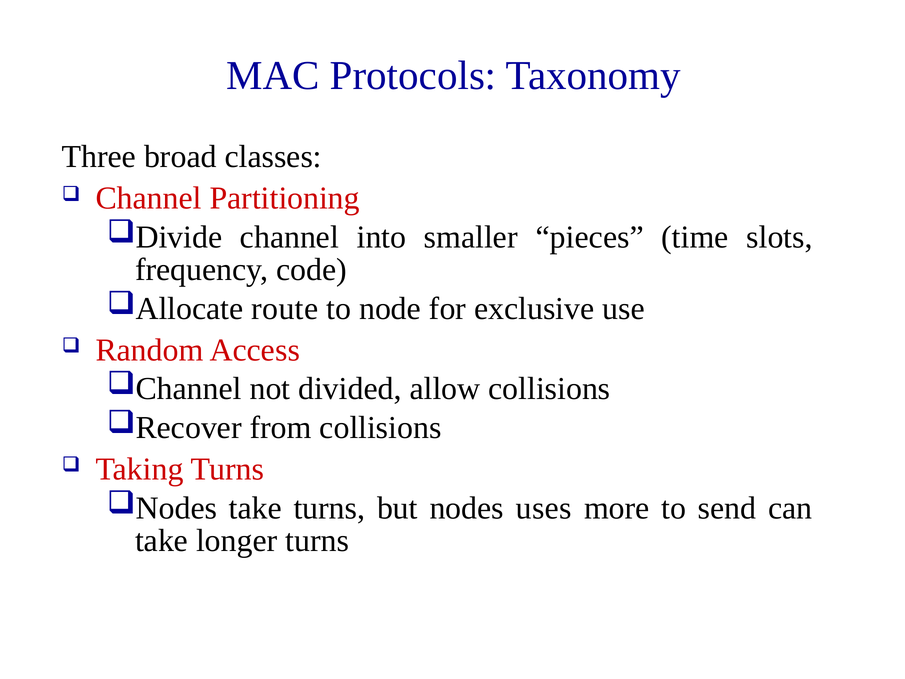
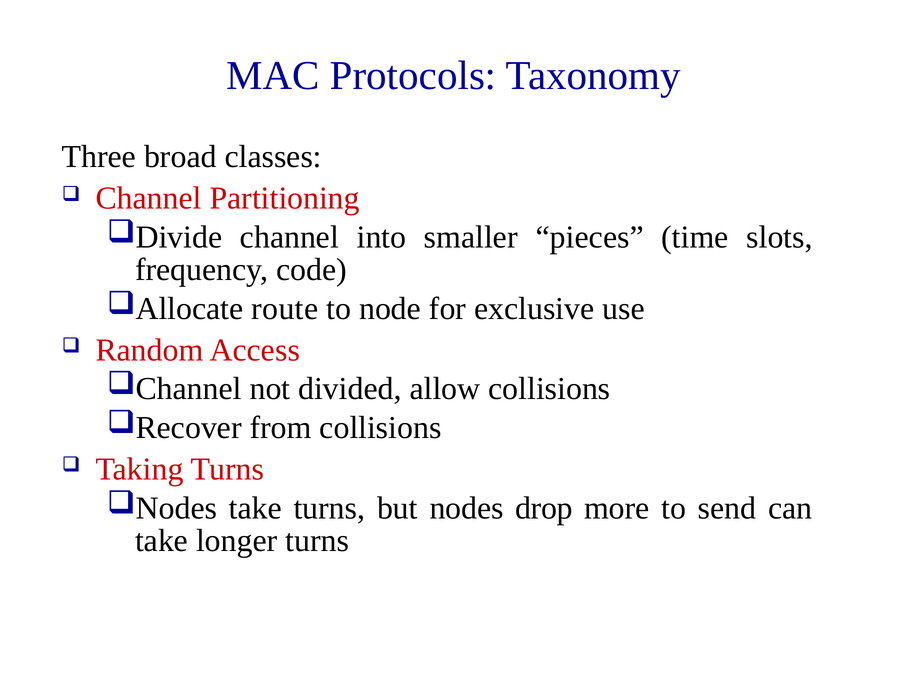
uses: uses -> drop (544, 508)
